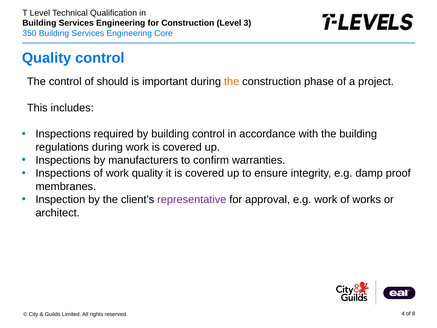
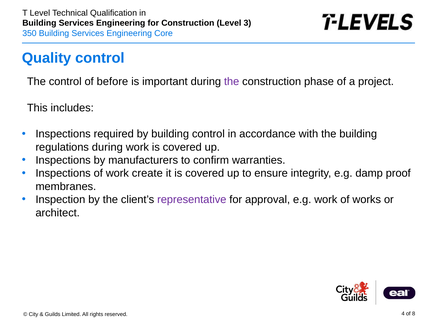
should: should -> before (112, 81)
the colour: orange -> purple (232, 81)
work quality: quality -> create (147, 173)
